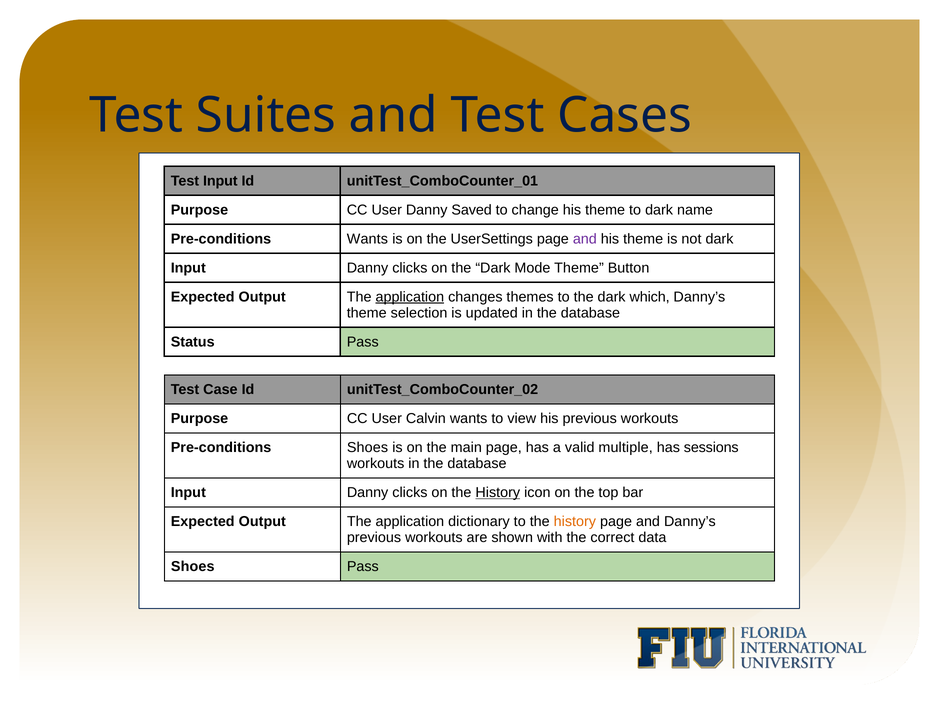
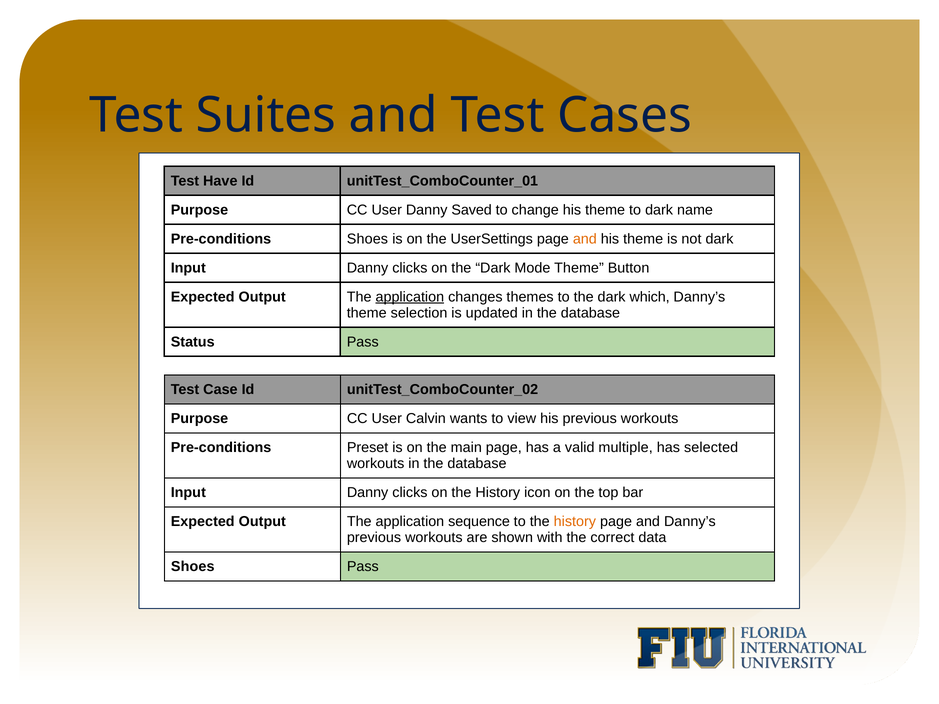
Test Input: Input -> Have (220, 181)
Pre-conditions Wants: Wants -> Shoes (367, 239)
and colour: purple -> orange (585, 239)
Pre-conditions Shoes: Shoes -> Preset (368, 448)
sessions: sessions -> selected (711, 448)
History underline: present -> none (498, 493)
dictionary: dictionary -> sequence (479, 522)
